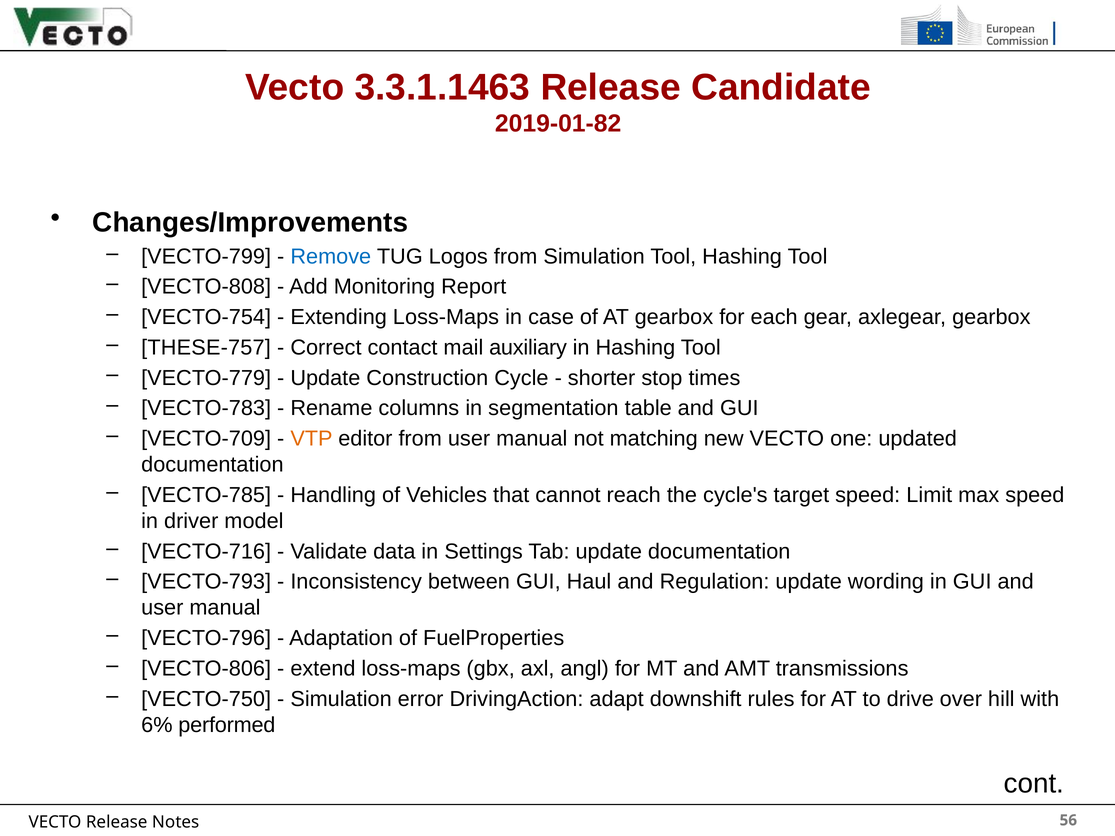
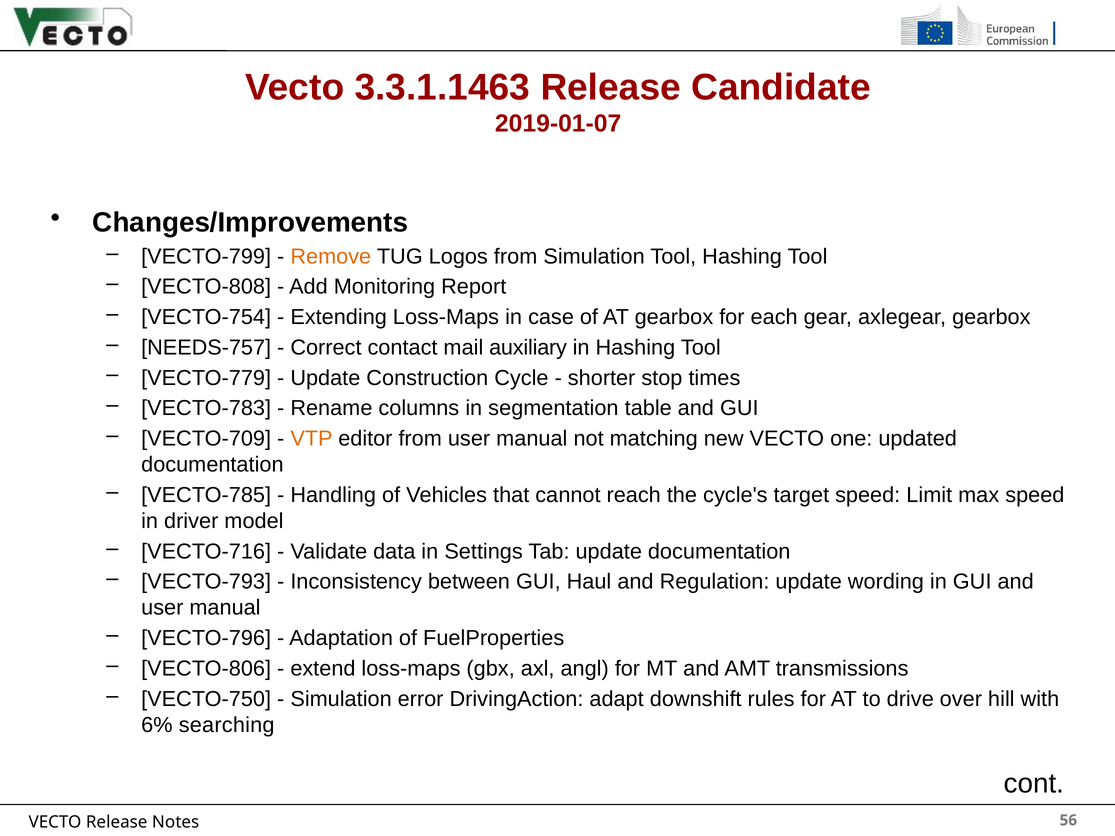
2019-01-82: 2019-01-82 -> 2019-01-07 (558, 124)
Remove colour: blue -> orange (331, 256)
THESE-757: THESE-757 -> NEEDS-757 (206, 348)
performed: performed -> searching (227, 725)
